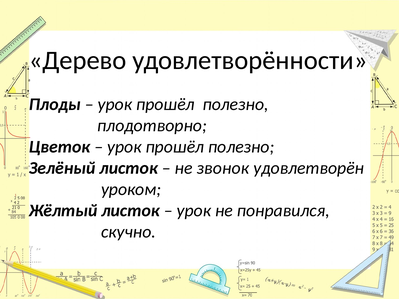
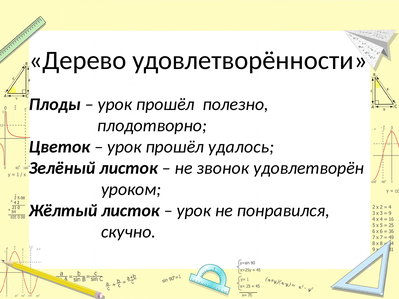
полезно: полезно -> удалось (241, 147)
